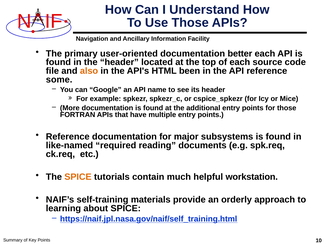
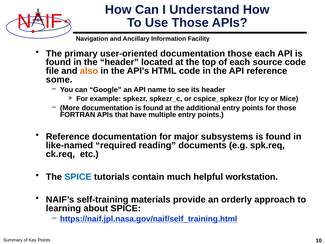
documentation better: better -> those (240, 54)
HTML been: been -> code (190, 71)
SPICE colour: orange -> blue (78, 177)
